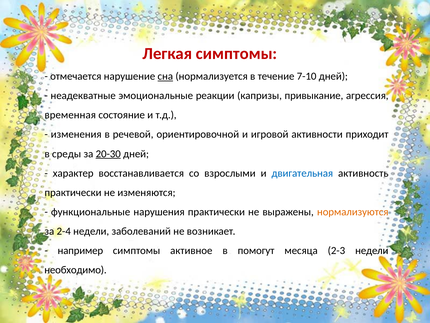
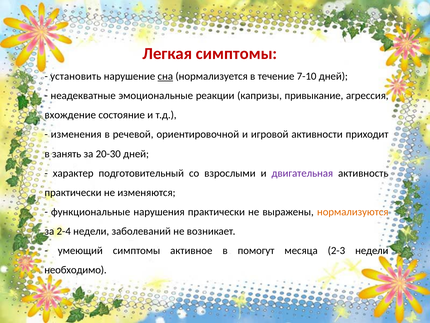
отмечается: отмечается -> установить (76, 76)
временная: временная -> вхождение (70, 115)
среды: среды -> занять (67, 154)
20-30 underline: present -> none (108, 154)
восстанавливается: восстанавливается -> подготовительный (141, 173)
двигательная colour: blue -> purple (302, 173)
например: например -> умеющий (80, 250)
